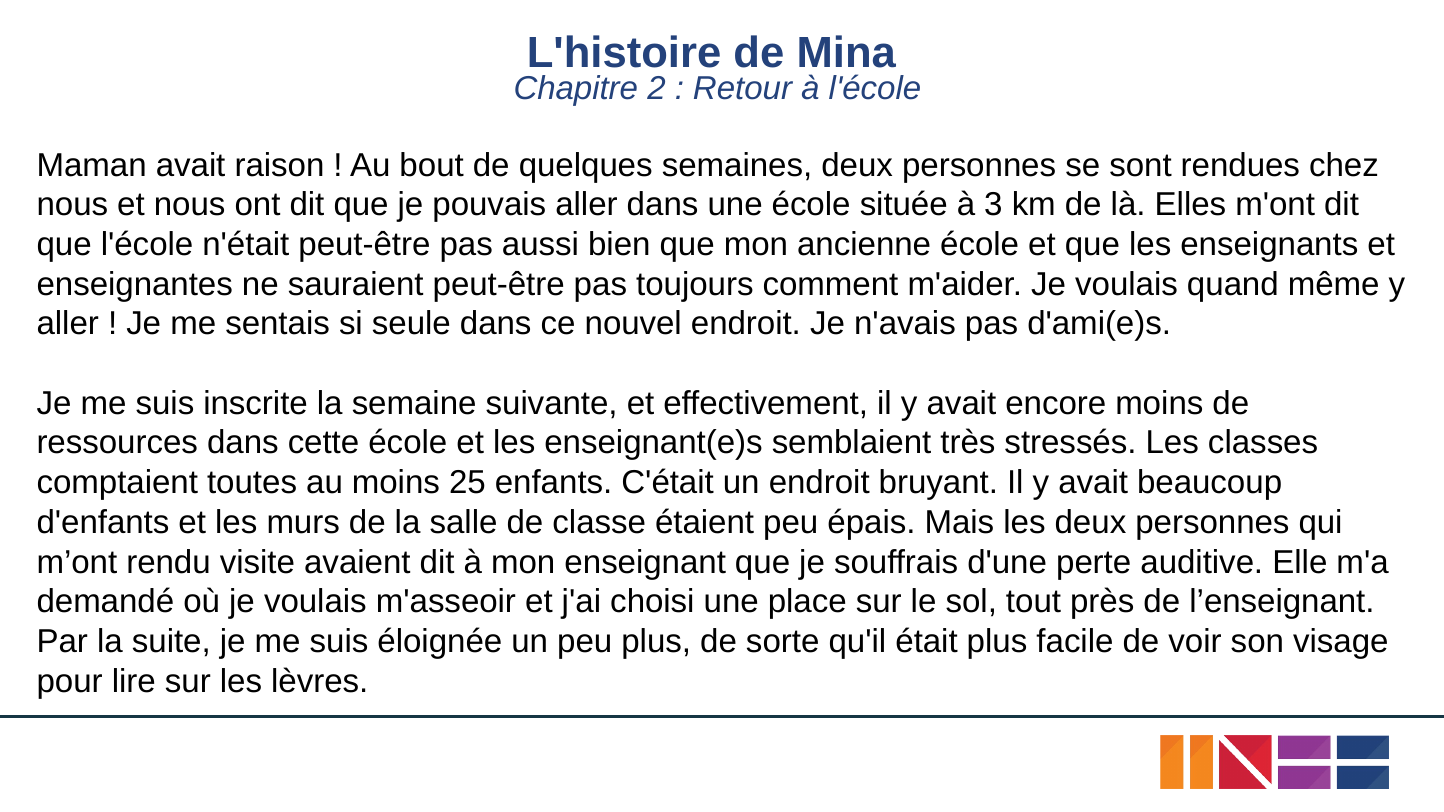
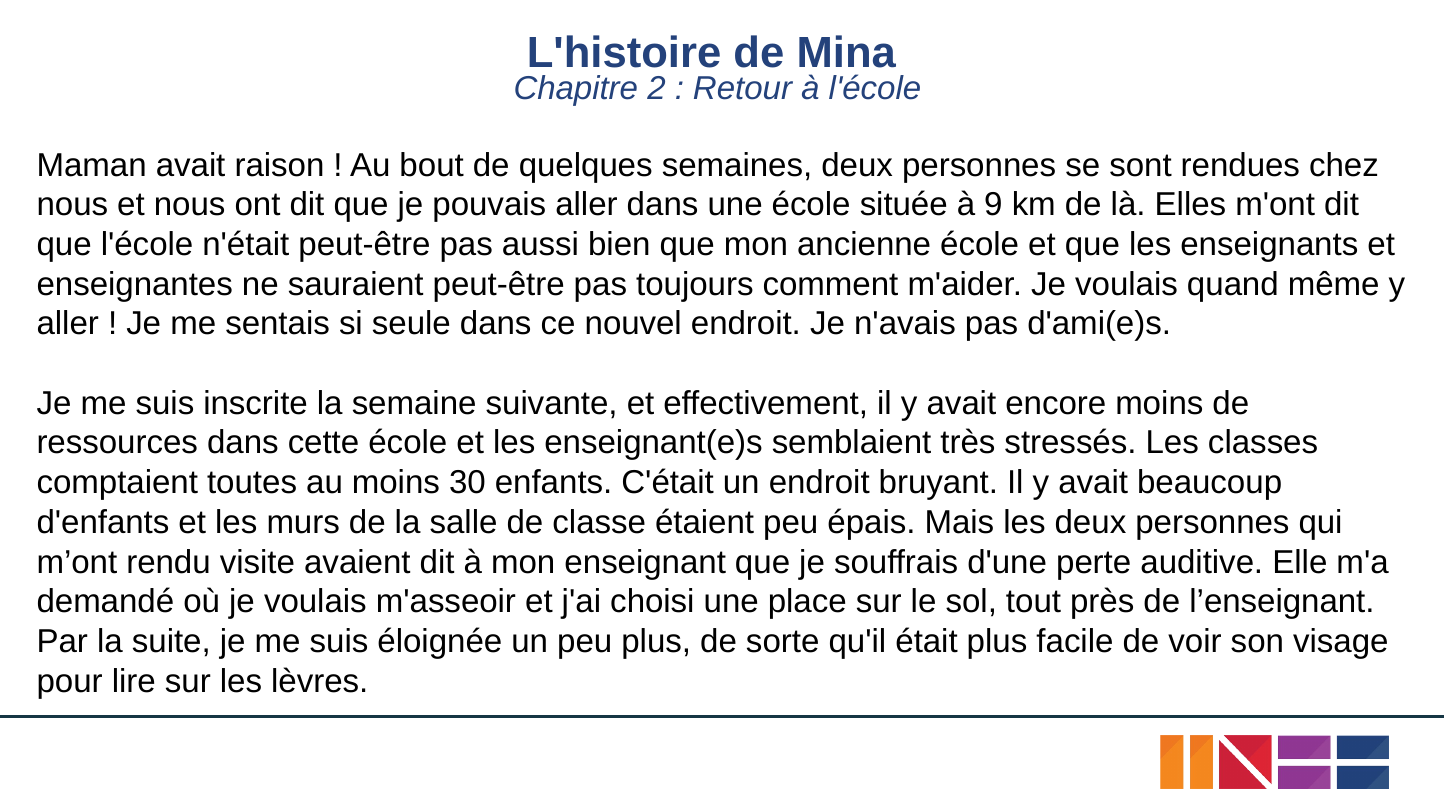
3: 3 -> 9 (993, 205)
25: 25 -> 30 (467, 483)
